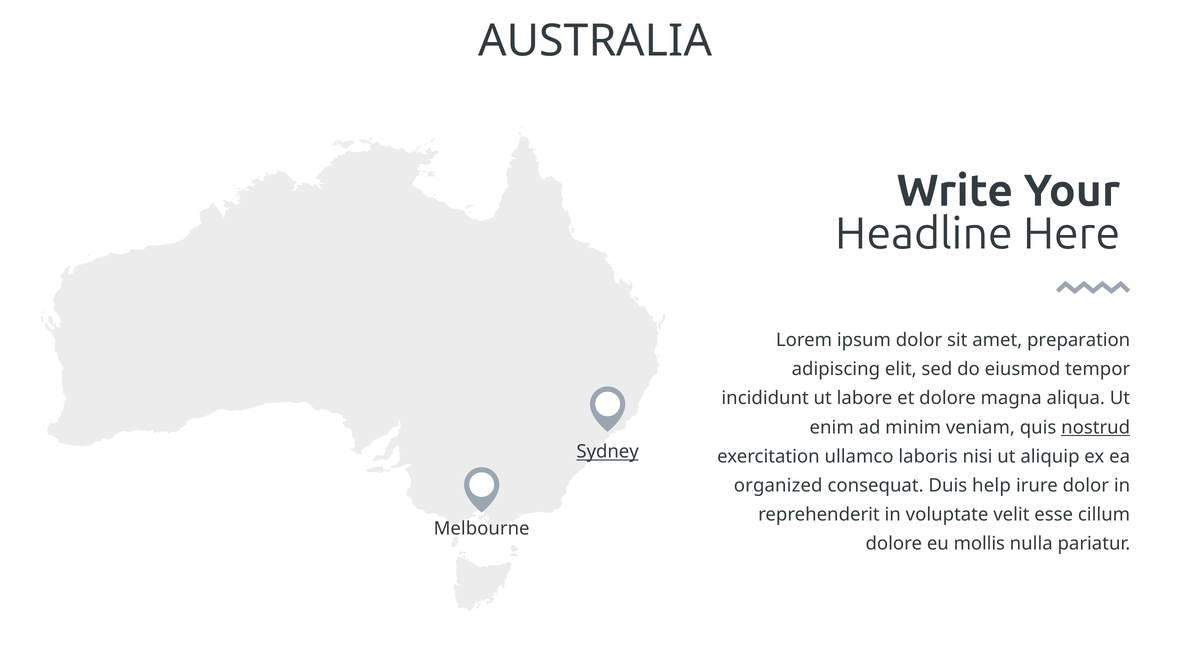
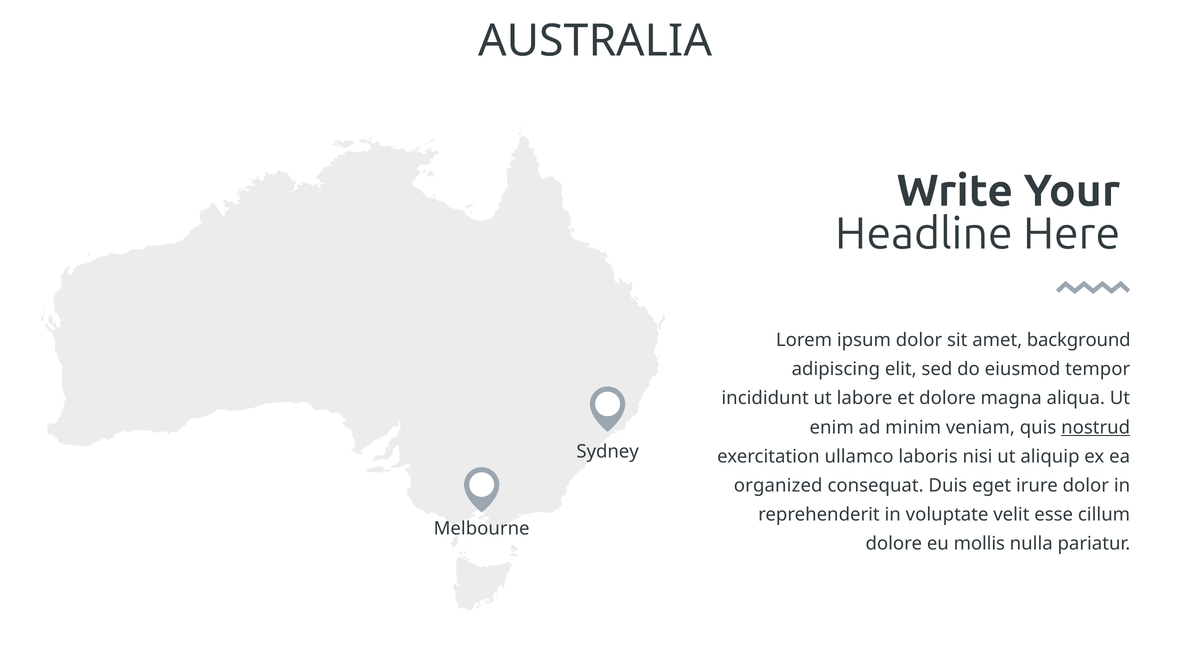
preparation: preparation -> background (1079, 340)
Sydney underline: present -> none (608, 452)
help: help -> eget (992, 485)
